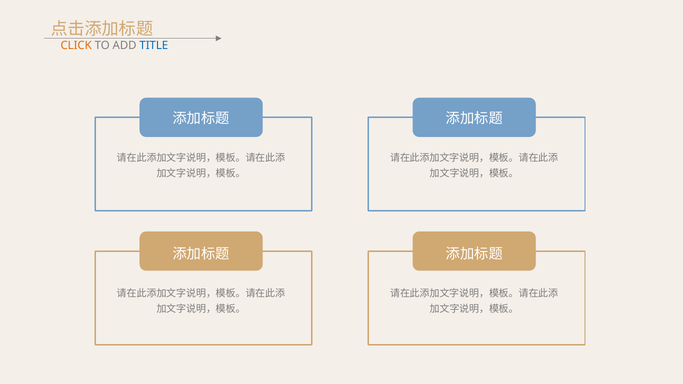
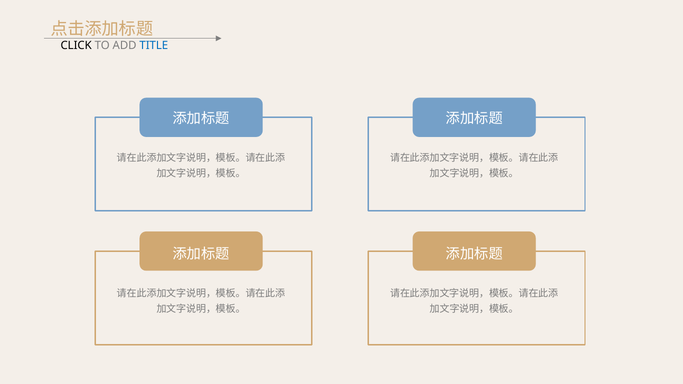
CLICK colour: orange -> black (76, 46)
